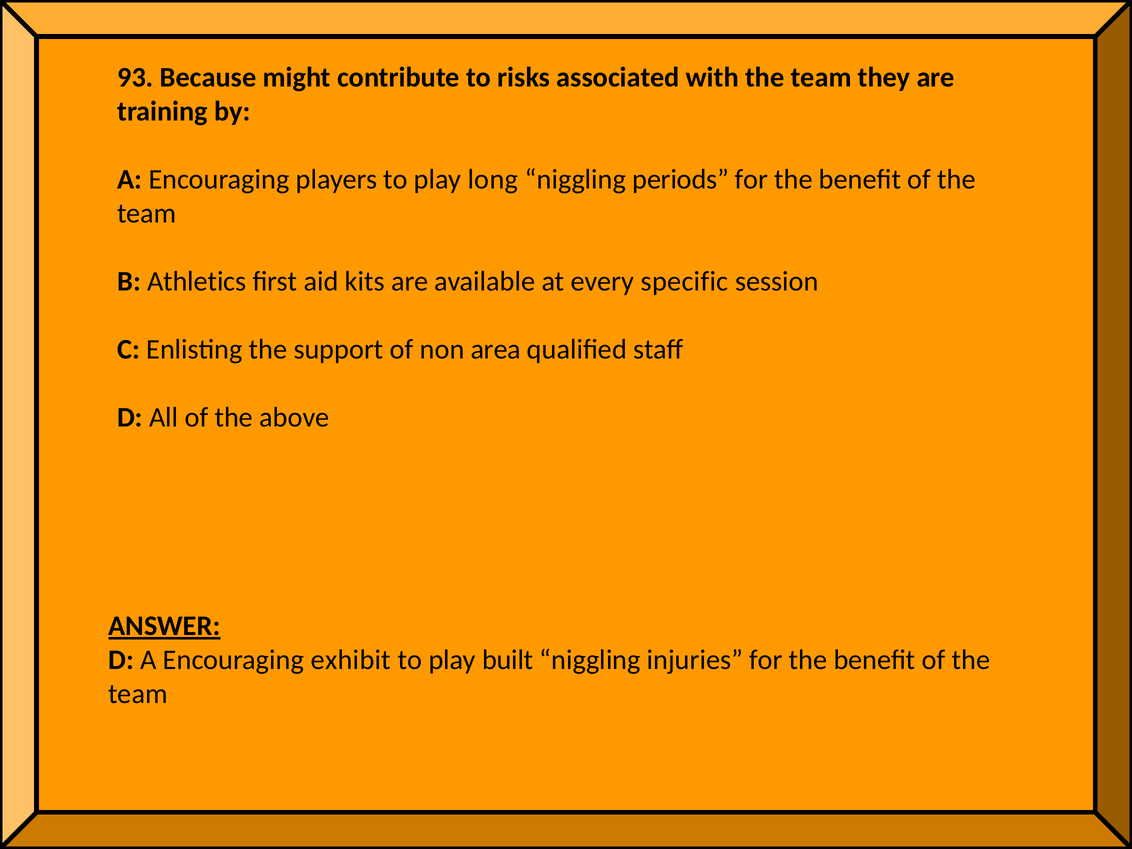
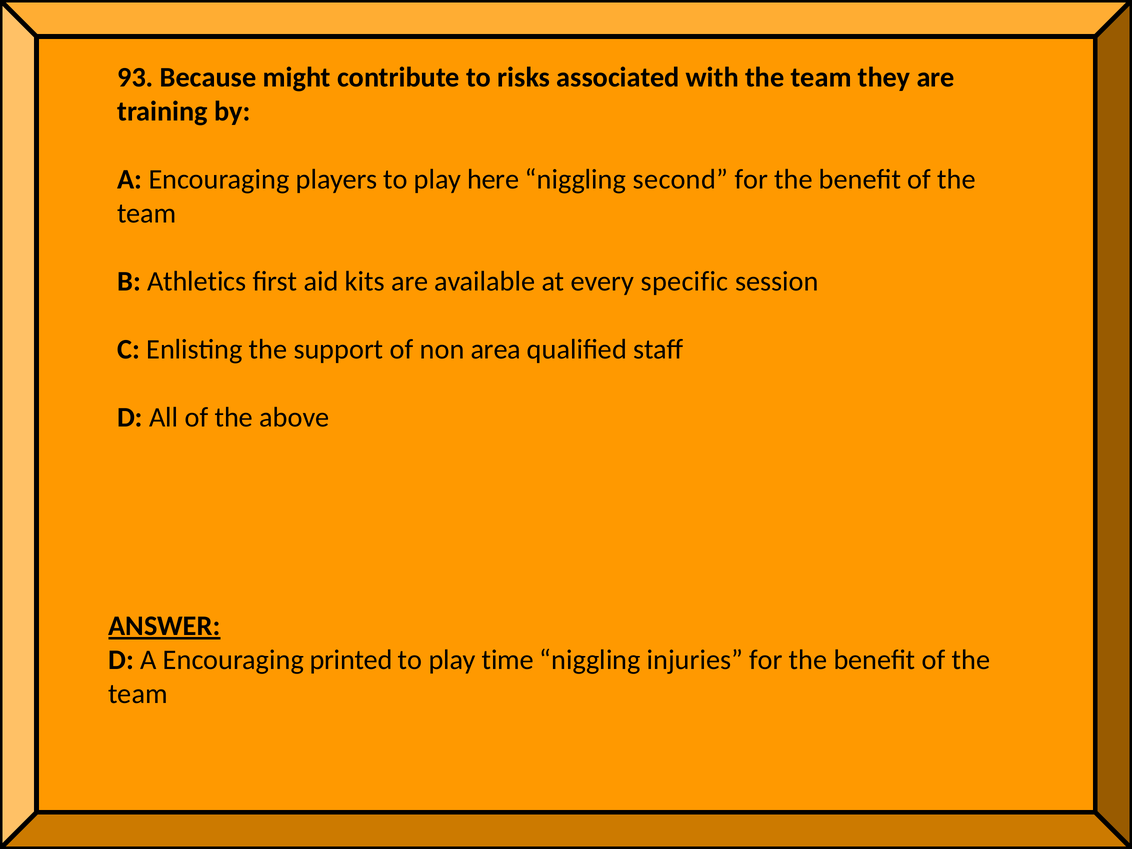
long: long -> here (493, 179)
periods: periods -> second (680, 179)
exhibit: exhibit -> printed (351, 660)
built: built -> time (508, 660)
